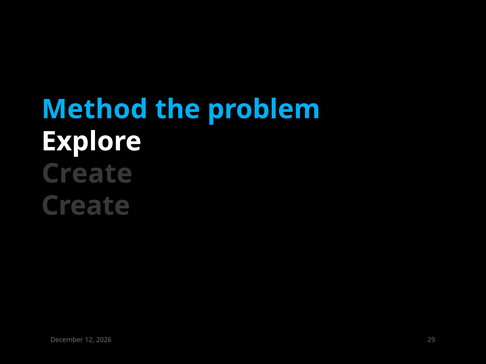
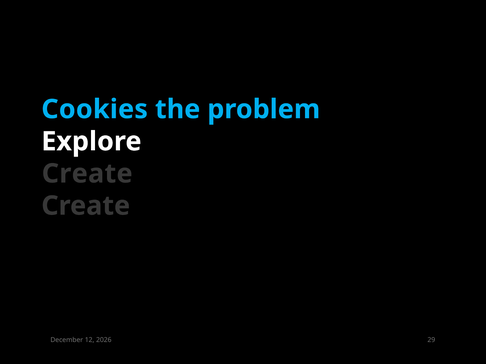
Method: Method -> Cookies (95, 109)
